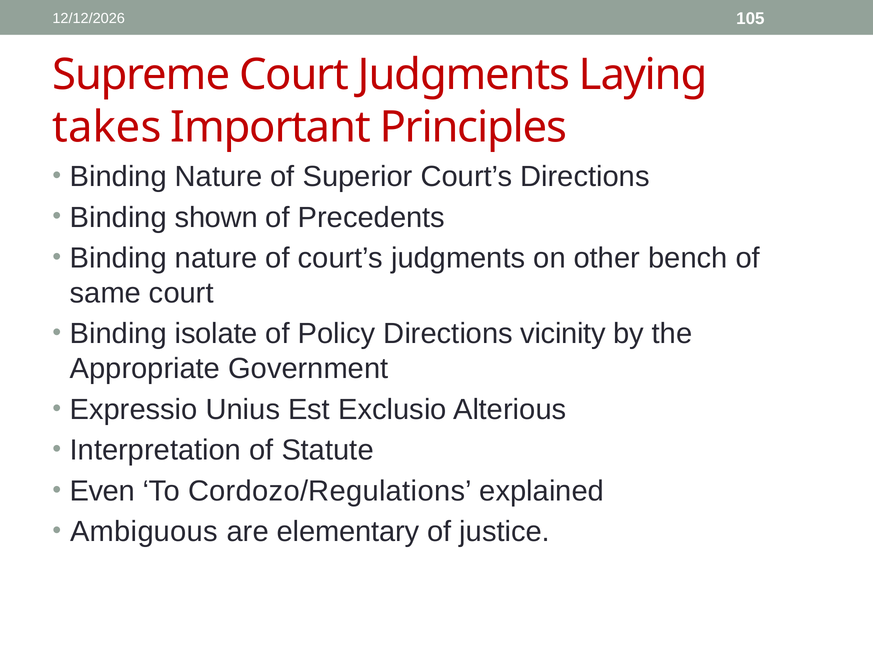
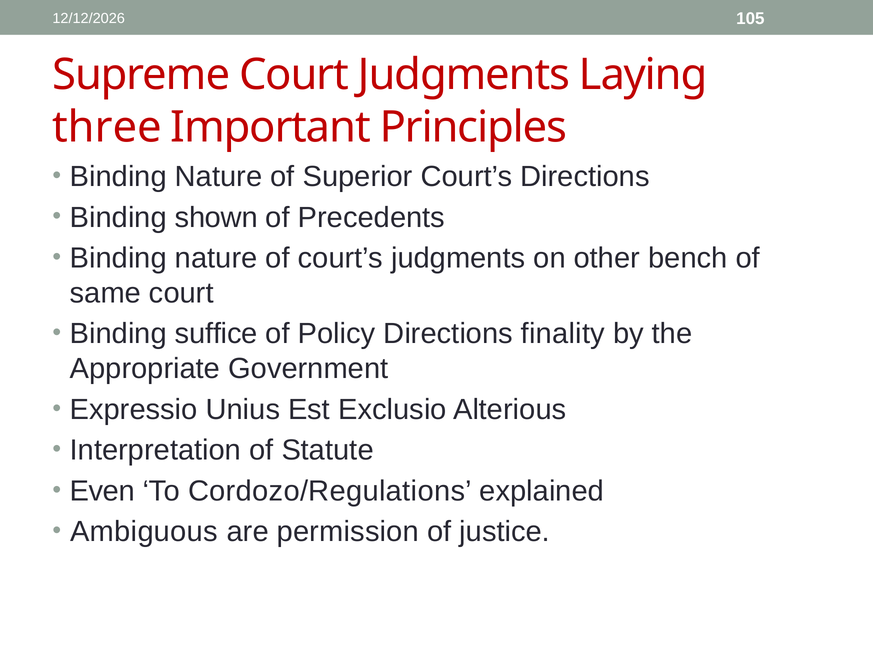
takes: takes -> three (107, 127)
isolate: isolate -> suffice (216, 334)
vicinity: vicinity -> finality (563, 334)
elementary: elementary -> permission (348, 532)
